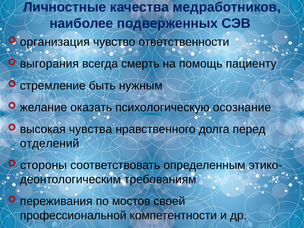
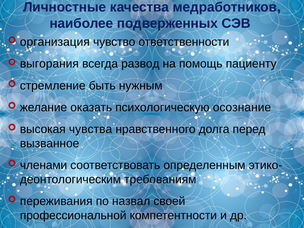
смерть: смерть -> развод (140, 64)
отделений: отделений -> вызванное (50, 143)
стороны: стороны -> членами (44, 165)
мостов: мостов -> назвал (131, 201)
